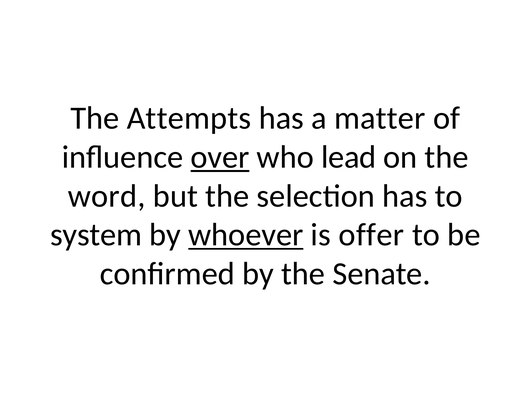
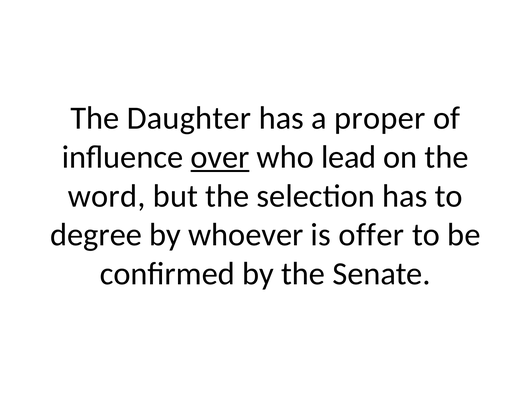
Attempts: Attempts -> Daughter (189, 118)
matter: matter -> proper (380, 118)
system: system -> degree (96, 235)
whoever underline: present -> none (246, 235)
